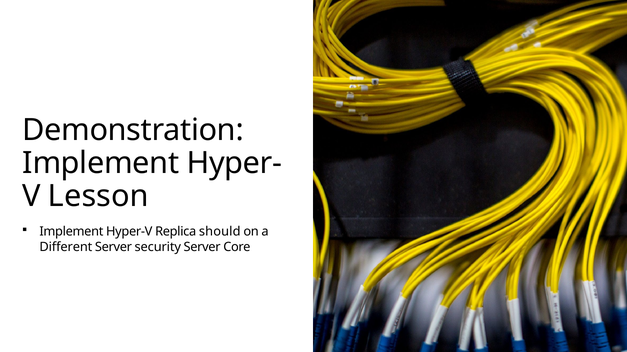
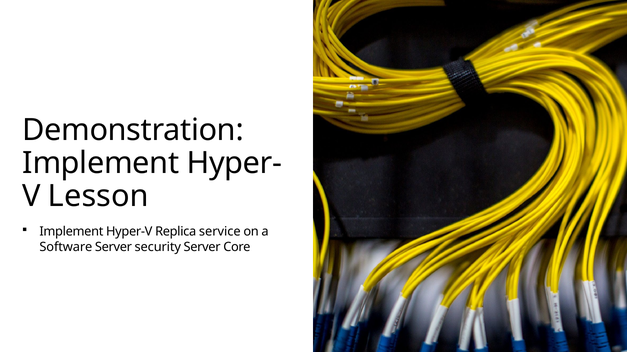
should: should -> service (220, 232)
Different: Different -> Software (66, 248)
